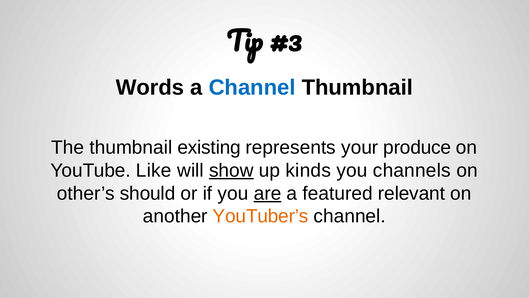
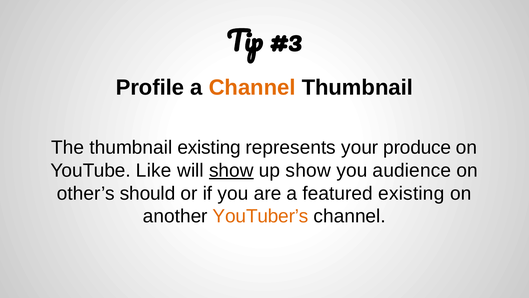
Words: Words -> Profile (150, 88)
Channel colour: blue -> orange (252, 88)
up kinds: kinds -> show (308, 170)
channels: channels -> audience (412, 170)
are underline: present -> none (268, 193)
featured relevant: relevant -> existing (411, 193)
